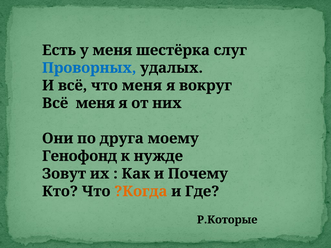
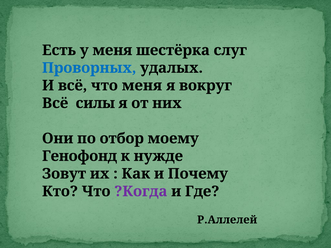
Всё меня: меня -> силы (95, 103)
друга: друга -> отбор (122, 139)
?Когда colour: orange -> purple (141, 192)
Р.Которые: Р.Которые -> Р.Аллелей (227, 220)
